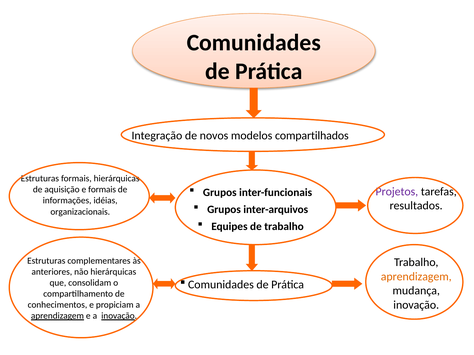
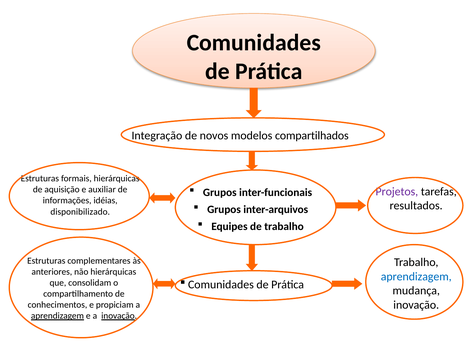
e formais: formais -> auxiliar (102, 190)
organizacionais: organizacionais -> disponibilizado (80, 212)
aprendizagem colour: orange -> blue (416, 277)
